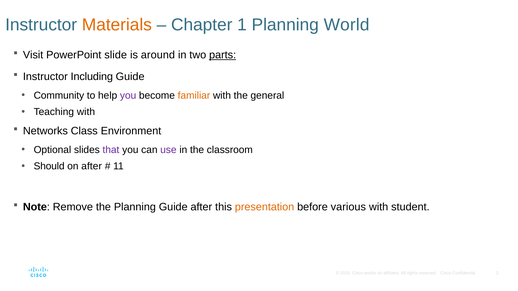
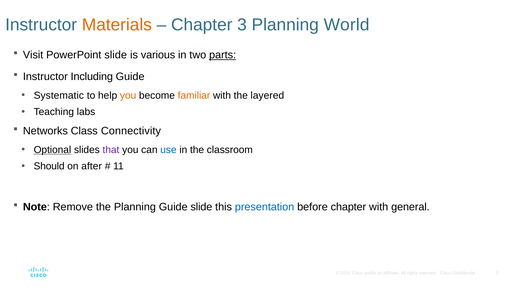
1: 1 -> 3 (242, 25)
around: around -> various (158, 55)
Community: Community -> Systematic (59, 96)
you colour: purple -> orange (128, 96)
general: general -> layered (267, 96)
Teaching with: with -> labs (86, 112)
Environment: Environment -> Connectivity (131, 131)
Optional underline: none -> present (52, 150)
use colour: purple -> blue (168, 150)
Guide after: after -> slide (201, 207)
presentation colour: orange -> blue (265, 207)
before various: various -> chapter (348, 207)
student: student -> general (410, 207)
